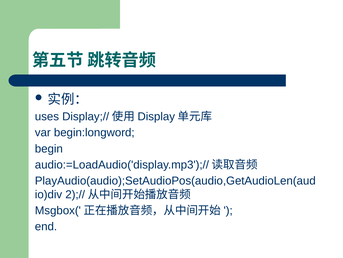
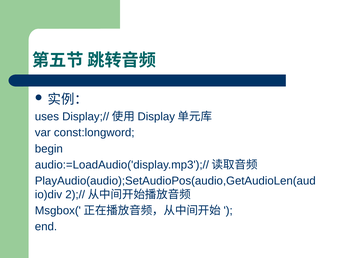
begin:longword: begin:longword -> const:longword (94, 132)
